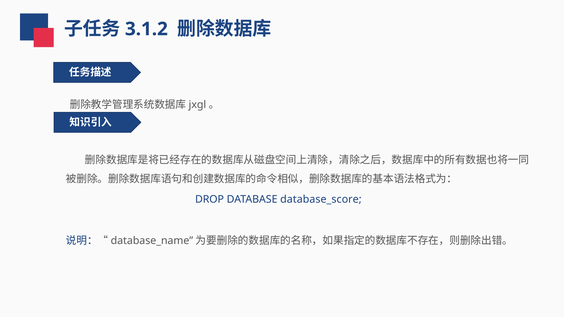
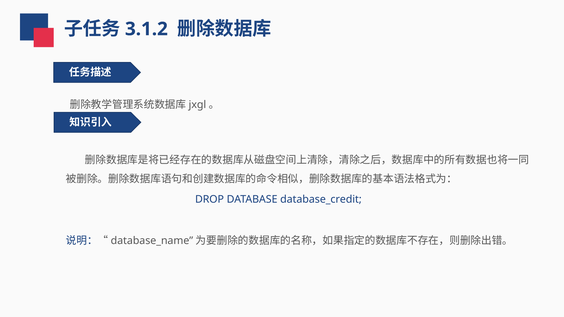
database_score: database_score -> database_credit (321, 200)
